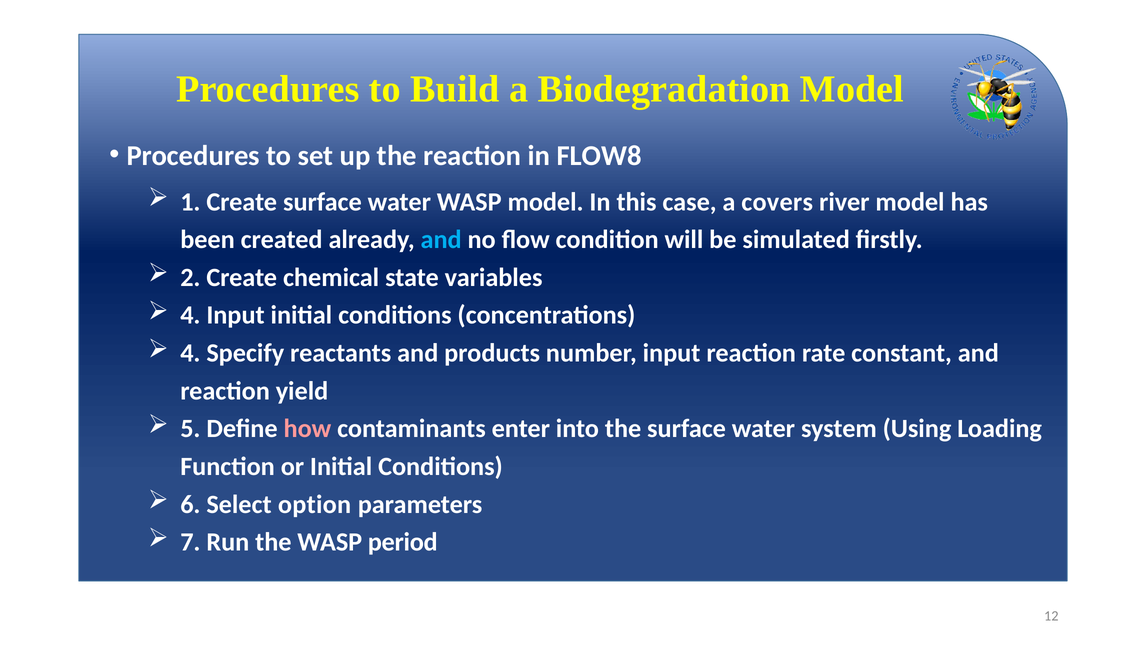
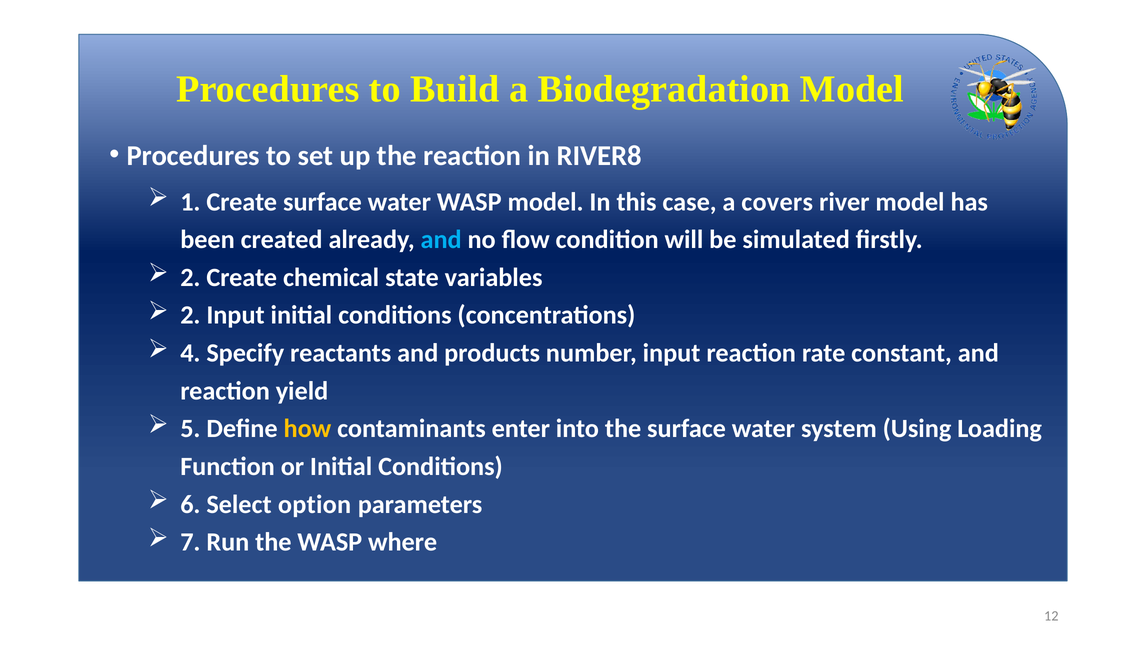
FLOW8: FLOW8 -> RIVER8 (599, 156)
4: 4 -> 2 (190, 315)
how colour: pink -> yellow (307, 429)
period: period -> where (403, 542)
